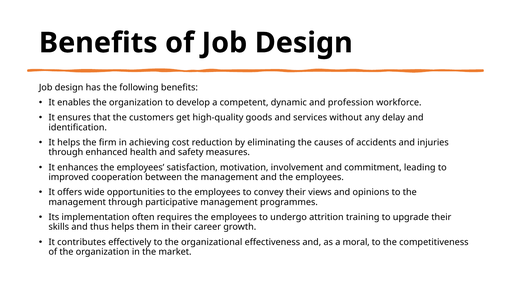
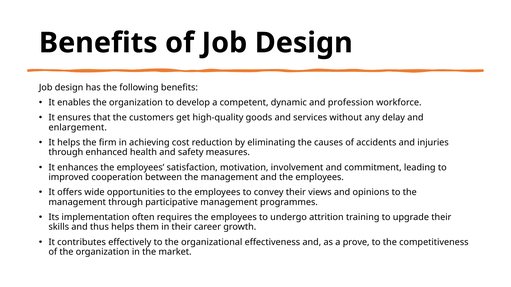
identification: identification -> enlargement (78, 128)
moral: moral -> prove (356, 242)
